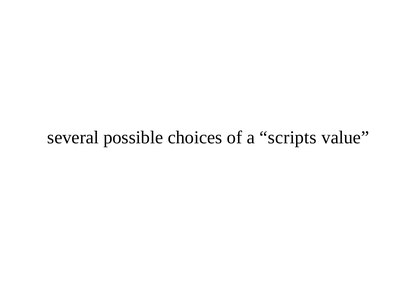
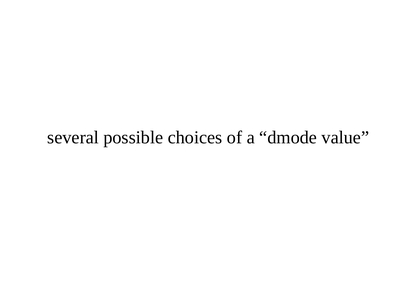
scripts: scripts -> dmode (288, 137)
